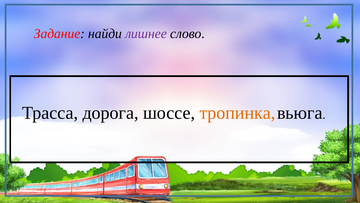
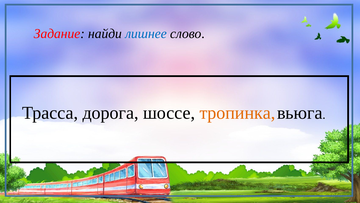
лишнее colour: purple -> blue (146, 34)
